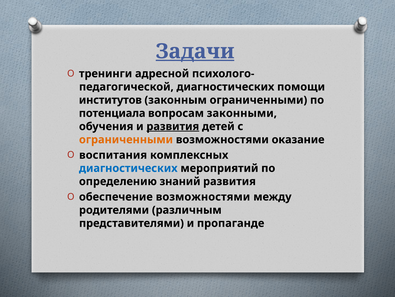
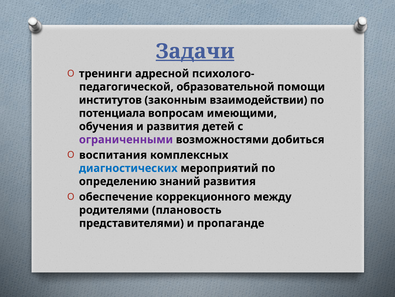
диагностических: диагностических -> образовательной (225, 87)
законным ограниченными: ограниченными -> взаимодействии (258, 100)
законными: законными -> имеющими (242, 113)
развития underline: present -> none (173, 126)
ограниченными colour: orange -> purple (126, 139)
оказание: оказание -> добиться (298, 139)
обеспечение возможностями: возможностями -> коррекционного (203, 196)
различным: различным -> плановость (187, 210)
